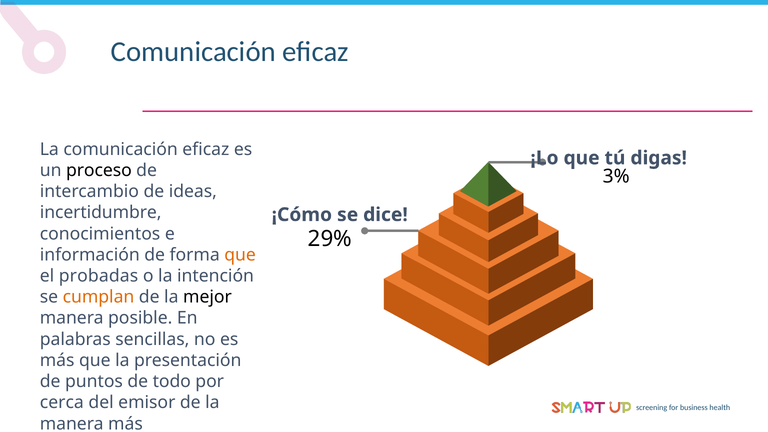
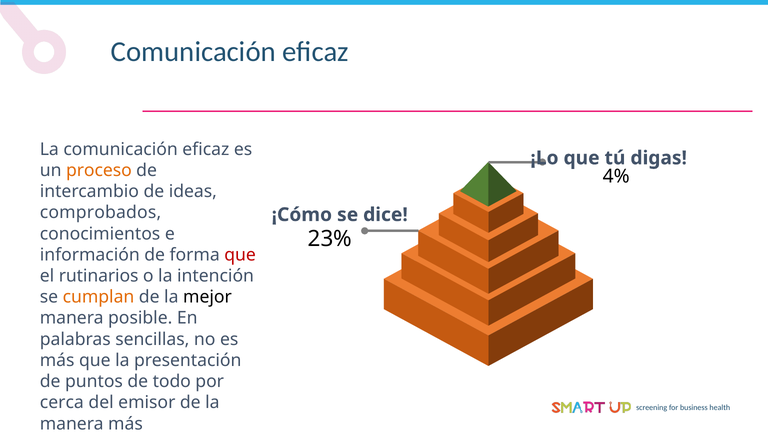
proceso colour: black -> orange (99, 170)
3%: 3% -> 4% (616, 176)
incertidumbre: incertidumbre -> comprobados (101, 213)
29%: 29% -> 23% (330, 239)
que colour: orange -> red (240, 255)
probadas: probadas -> rutinarios (99, 276)
